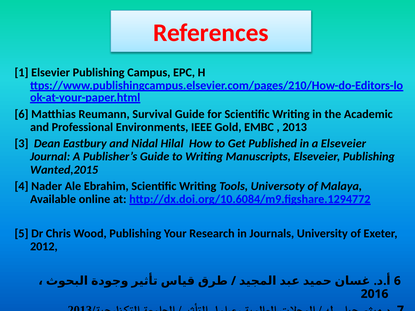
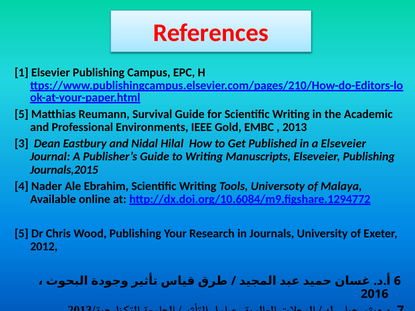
6: 6 -> 5 (22, 114)
Wanted,2015: Wanted,2015 -> Journals,2015 (64, 170)
